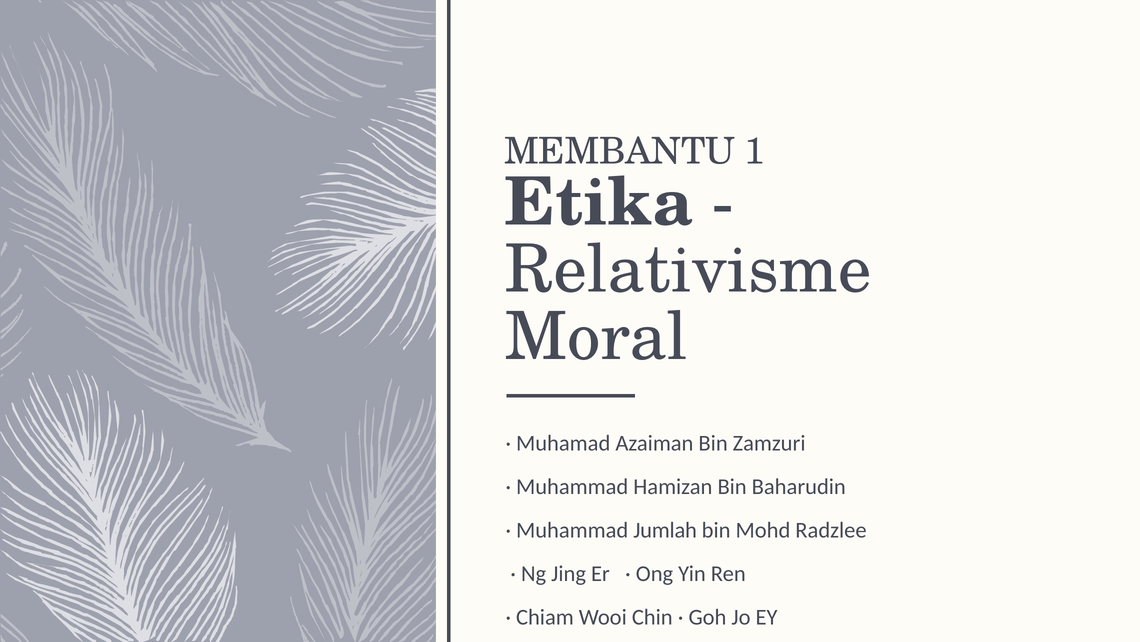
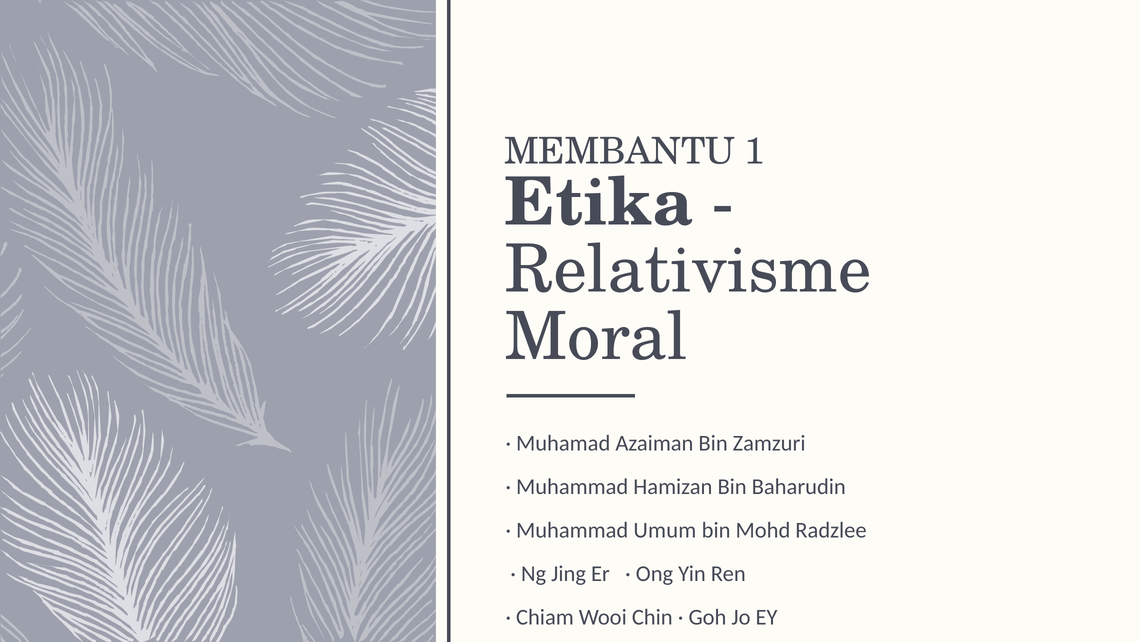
Jumlah: Jumlah -> Umum (665, 530)
